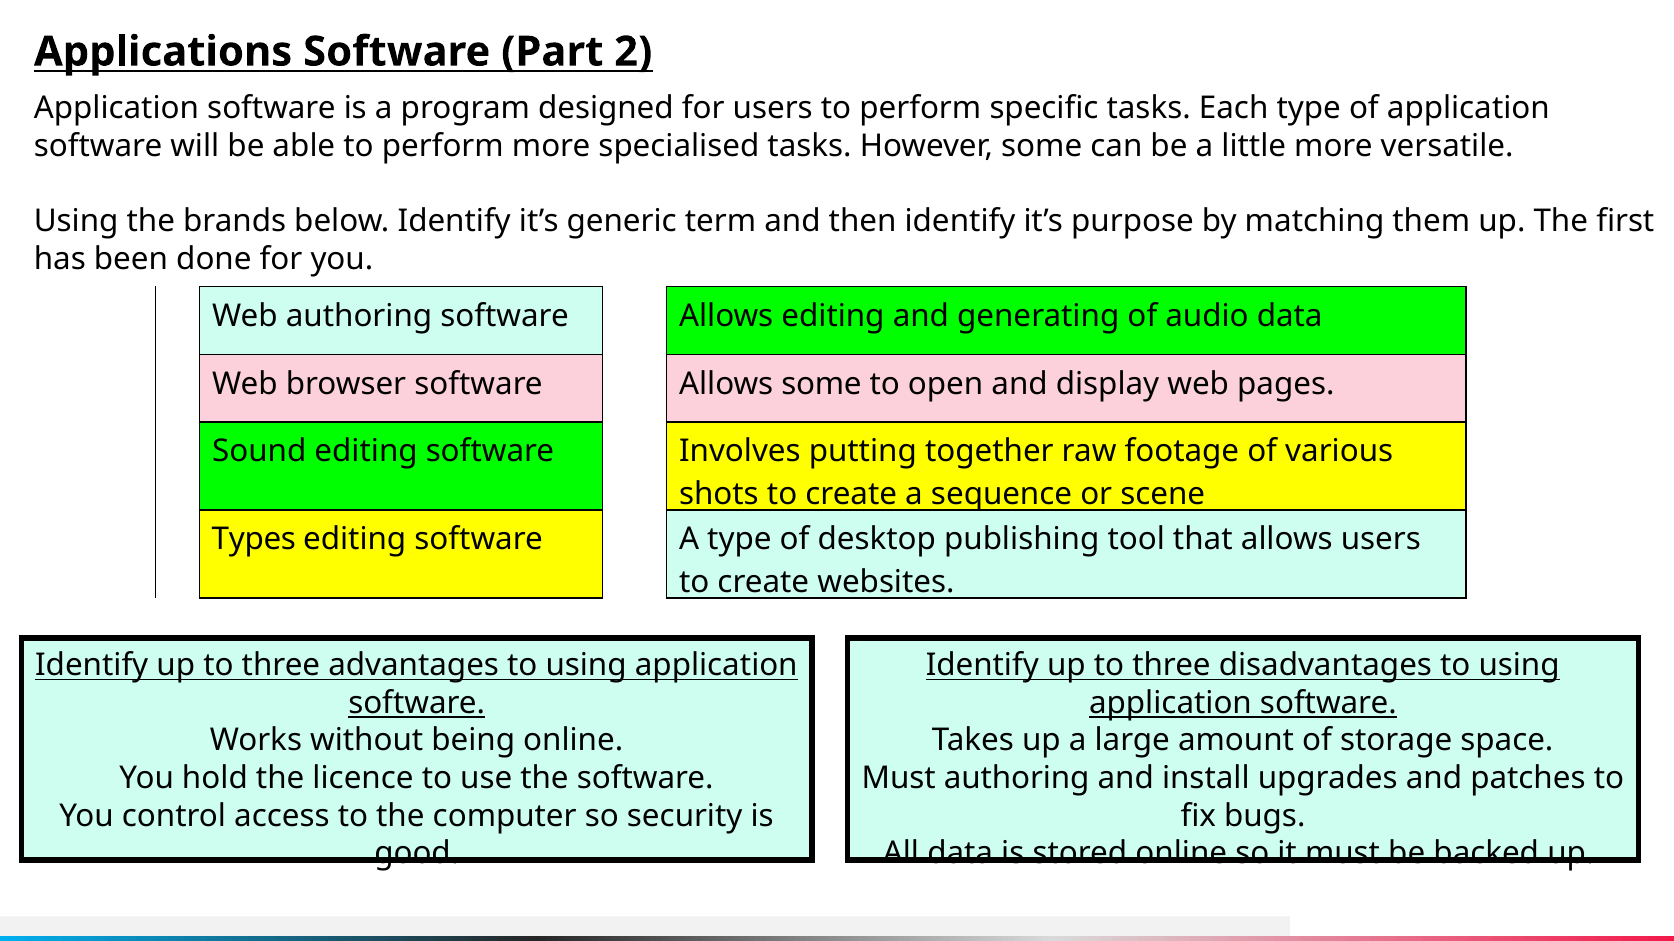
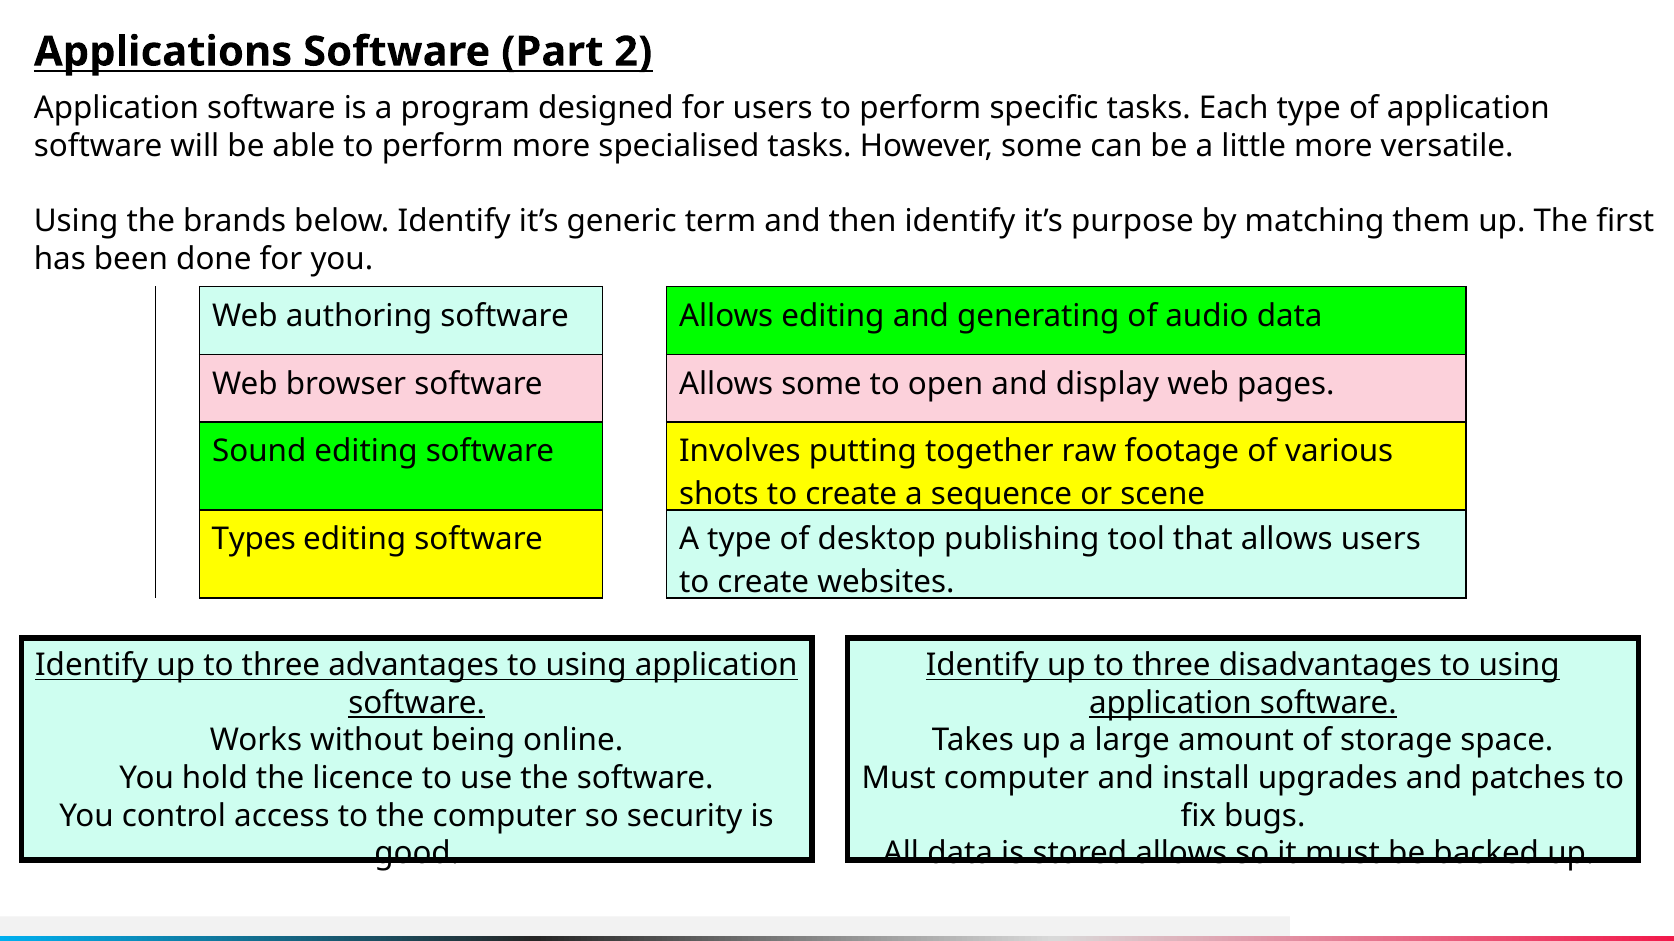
Must authoring: authoring -> computer (1016, 779)
stored online: online -> allows (1181, 854)
